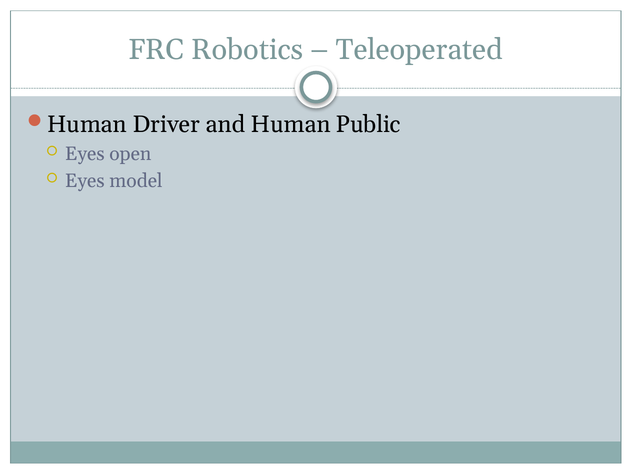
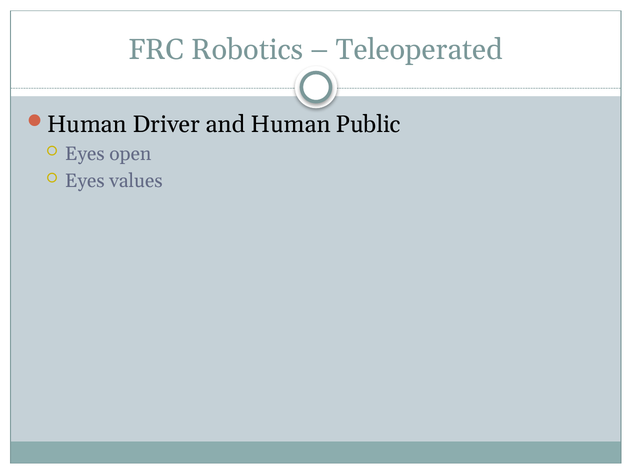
model: model -> values (136, 181)
